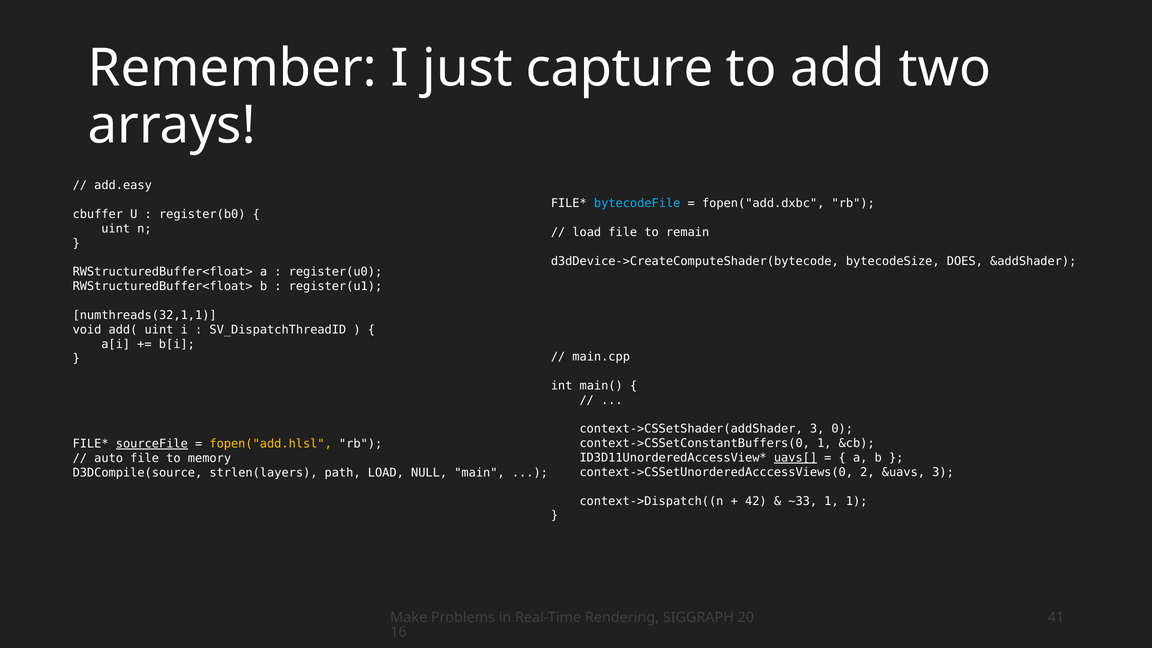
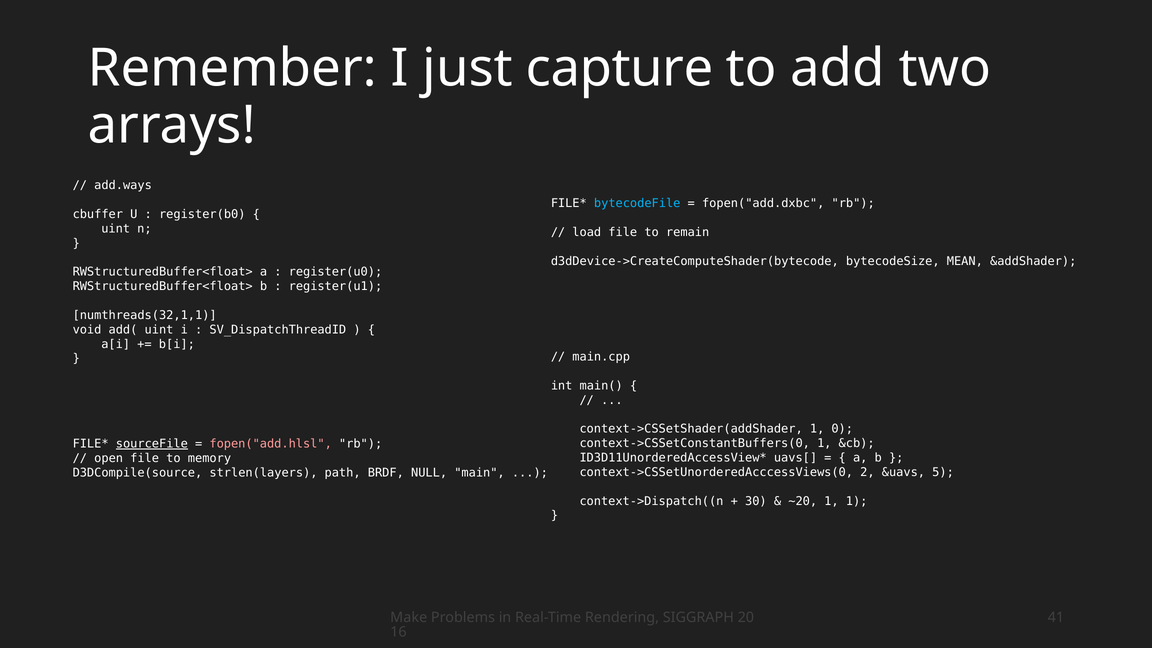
add.easy: add.easy -> add.ways (123, 185)
DOES: DOES -> MEAN (965, 261)
context->CSSetShader(addShader 3: 3 -> 1 (817, 429)
fopen("add.hlsl colour: yellow -> pink (271, 444)
uavs[ underline: present -> none (796, 458)
auto: auto -> open (109, 458)
&uavs 3: 3 -> 5 (943, 472)
path LOAD: LOAD -> BRDF (386, 473)
42: 42 -> 30 (756, 501)
~33: ~33 -> ~20 (803, 501)
